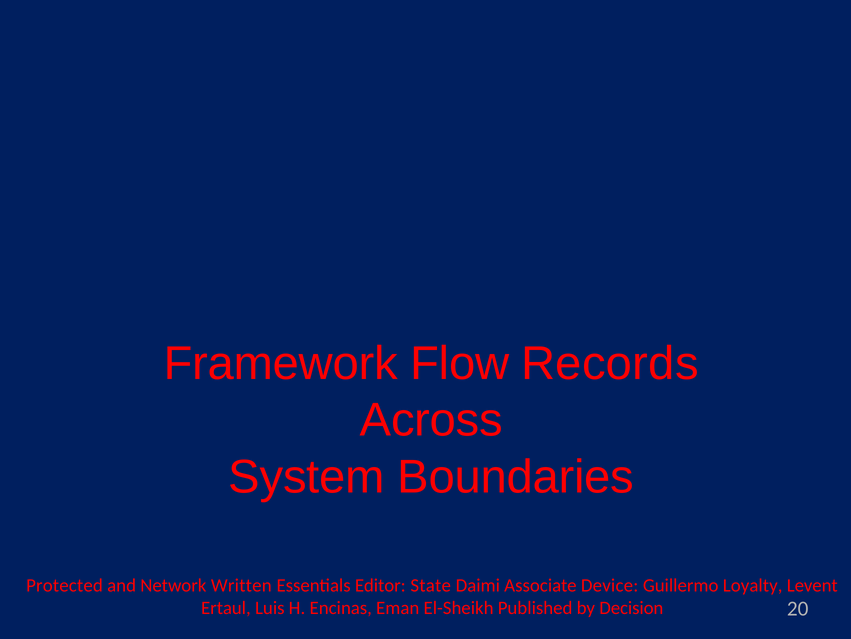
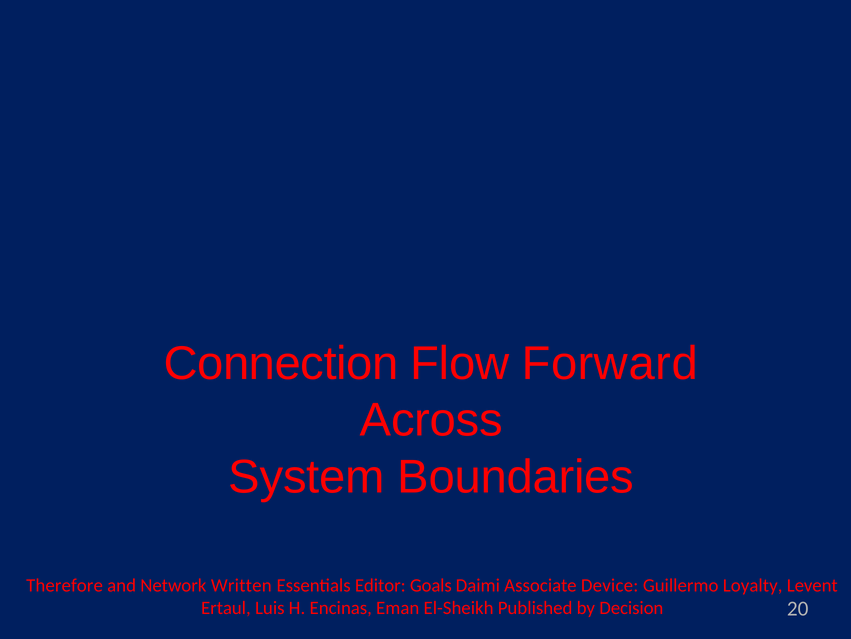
Framework: Framework -> Connection (281, 363)
Records: Records -> Forward (610, 363)
Protected: Protected -> Therefore (65, 585)
State: State -> Goals (431, 585)
